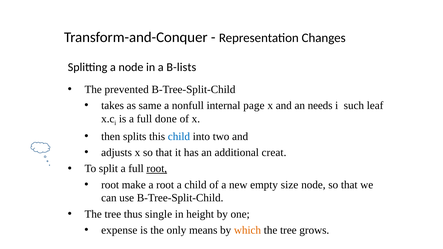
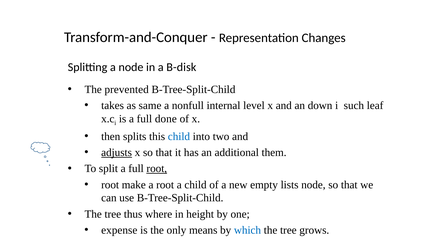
B-lists: B-lists -> B-disk (181, 67)
page: page -> level (254, 105)
needs: needs -> down (320, 105)
adjusts underline: none -> present (117, 153)
creat: creat -> them (274, 153)
size: size -> lists (290, 185)
single: single -> where (159, 214)
which colour: orange -> blue (247, 230)
